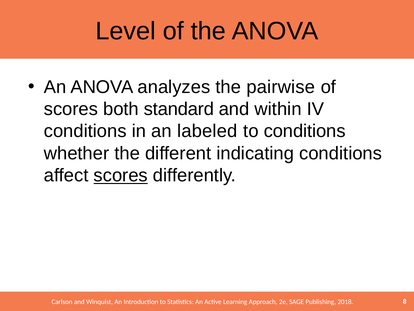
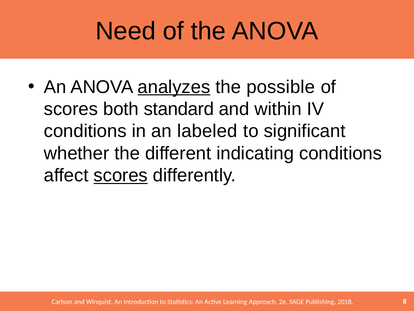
Level: Level -> Need (126, 31)
analyzes underline: none -> present (174, 87)
pairwise: pairwise -> possible (281, 87)
to conditions: conditions -> significant (305, 131)
